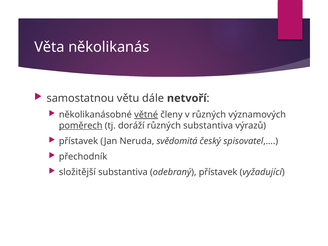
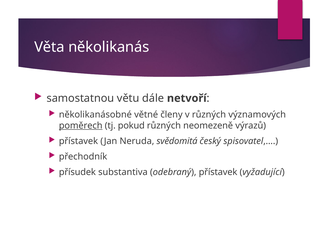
větné underline: present -> none (146, 115)
doráží: doráží -> pokud (131, 126)
různých substantiva: substantiva -> neomezeně (208, 126)
složitější: složitější -> přísudek (77, 172)
